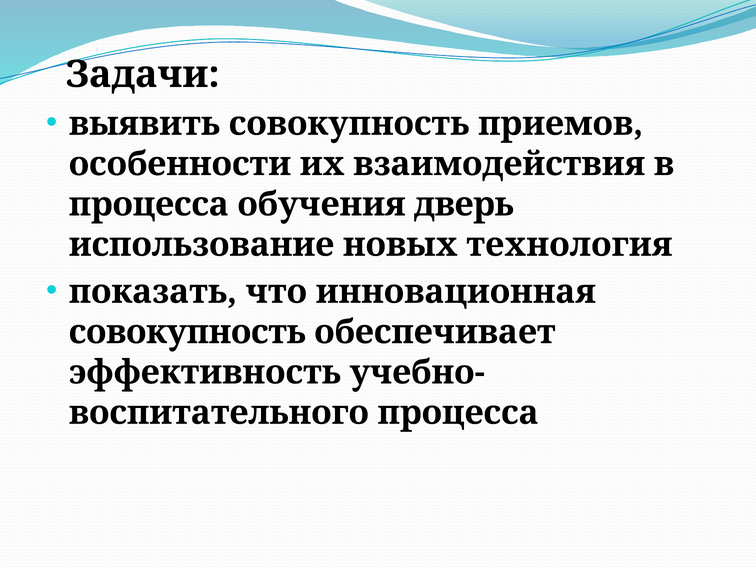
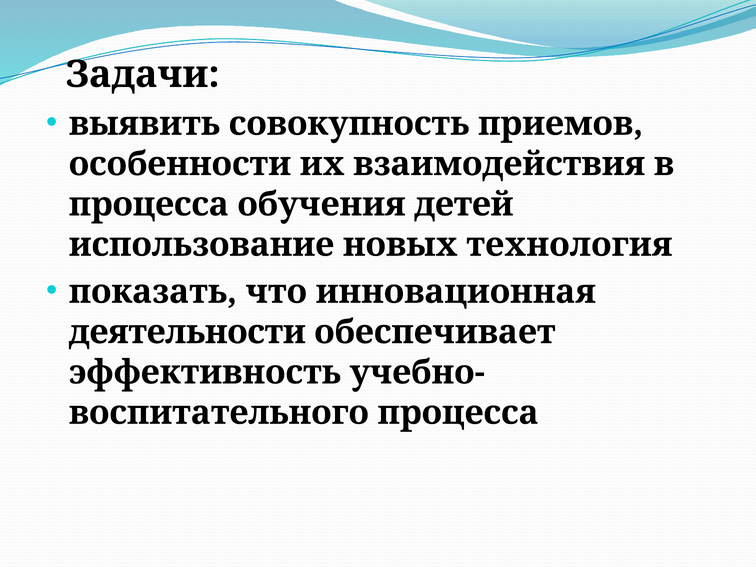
дверь: дверь -> детей (464, 204)
совокупность: совокупность -> деятельности (187, 332)
